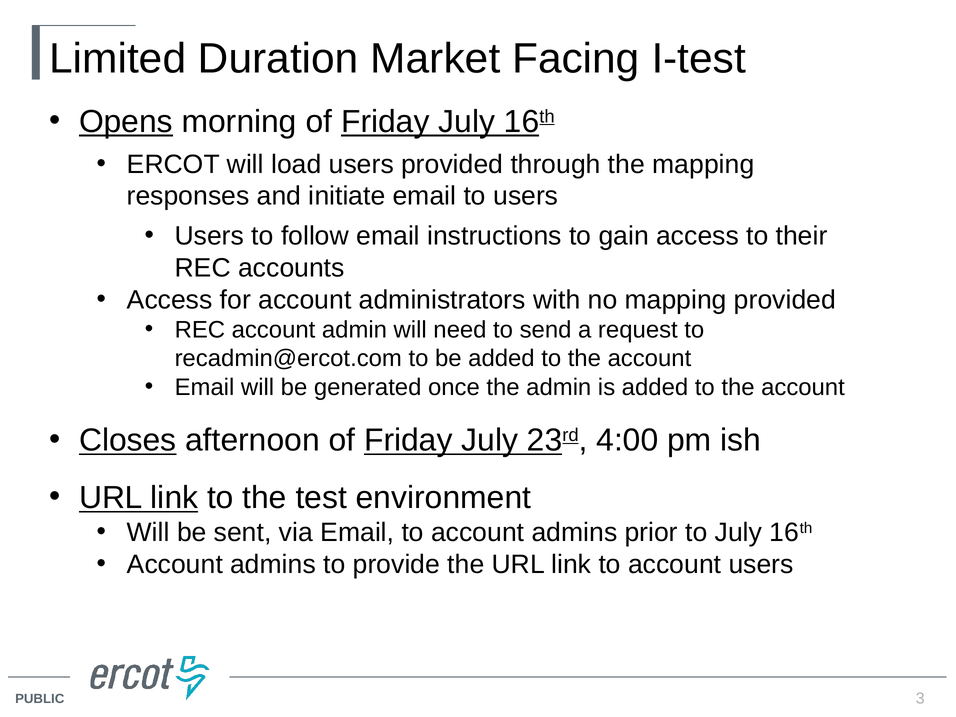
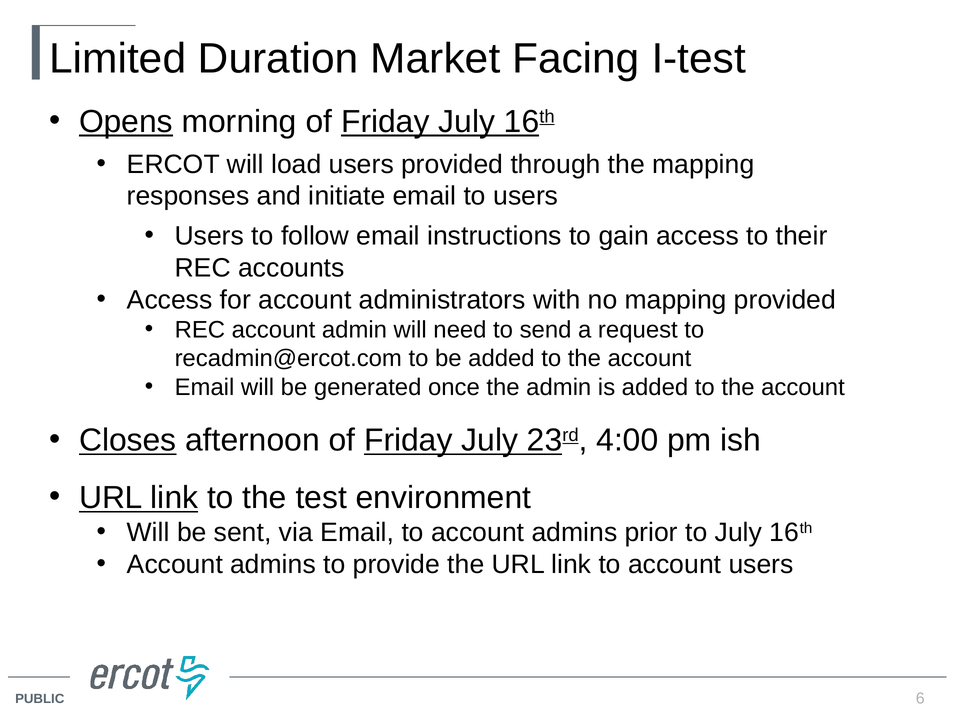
3: 3 -> 6 (920, 699)
